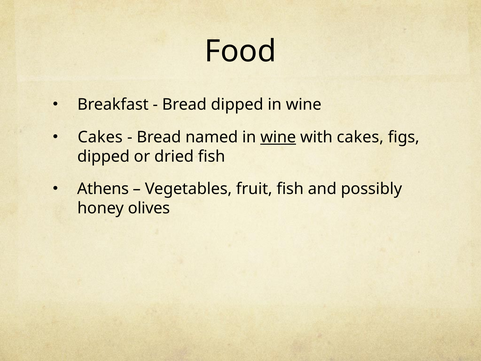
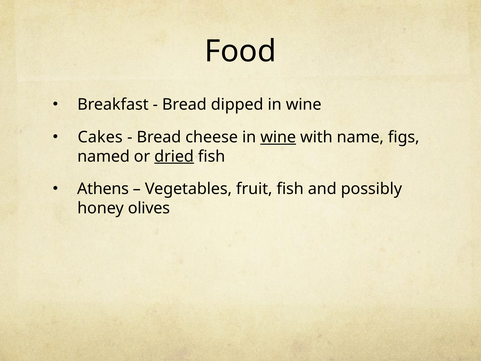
named: named -> cheese (212, 137)
with cakes: cakes -> name (360, 137)
dipped: dipped -> named (104, 156)
dried underline: none -> present (174, 156)
